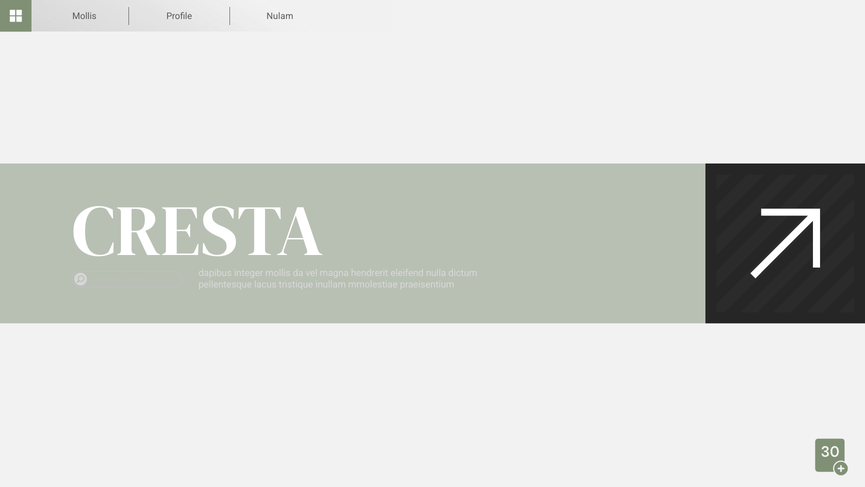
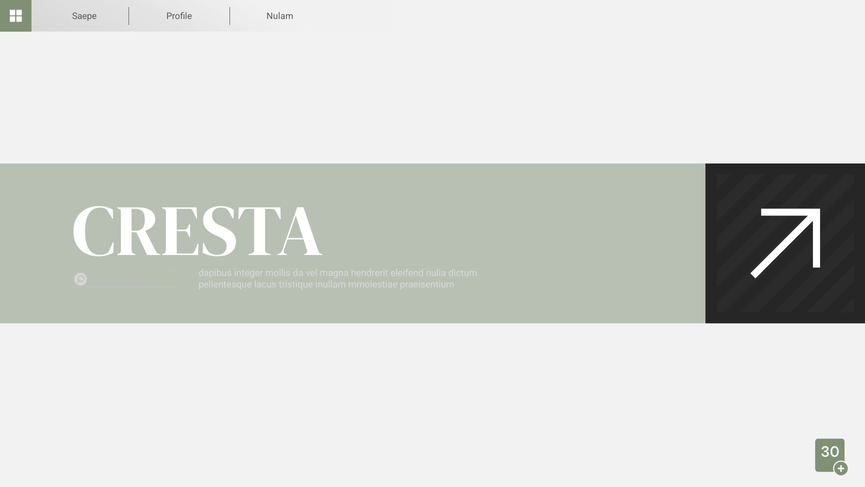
Mollis: Mollis -> Saepe (84, 16)
